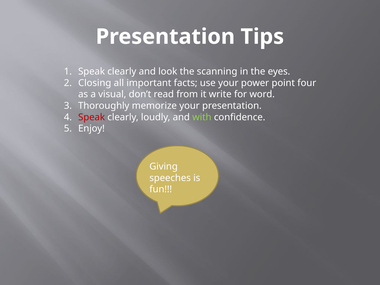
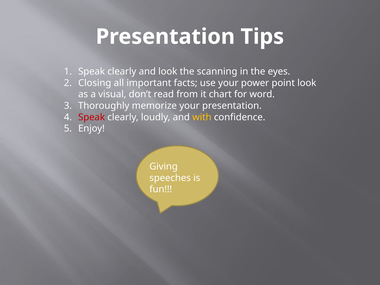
point four: four -> look (307, 83)
write: write -> chart (220, 94)
with colour: light green -> yellow (202, 117)
